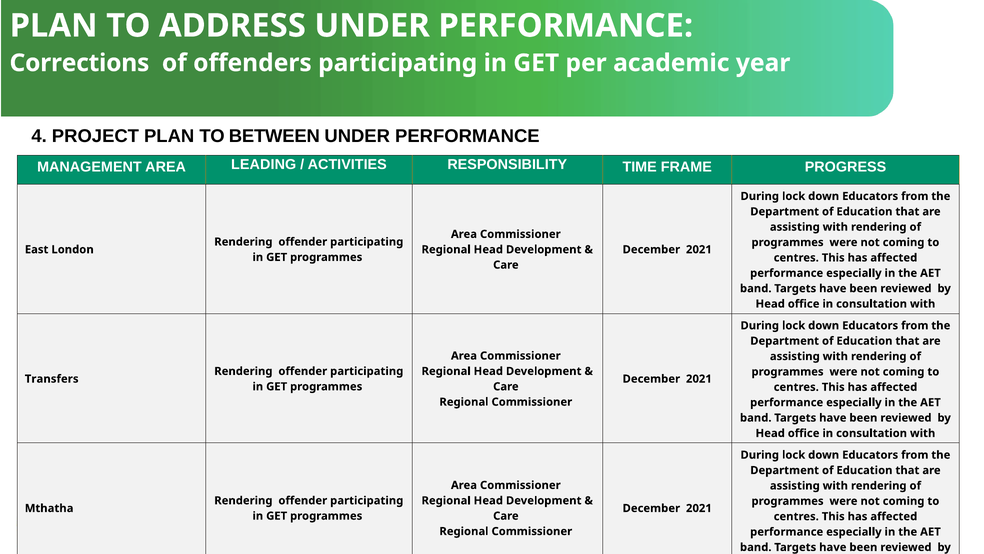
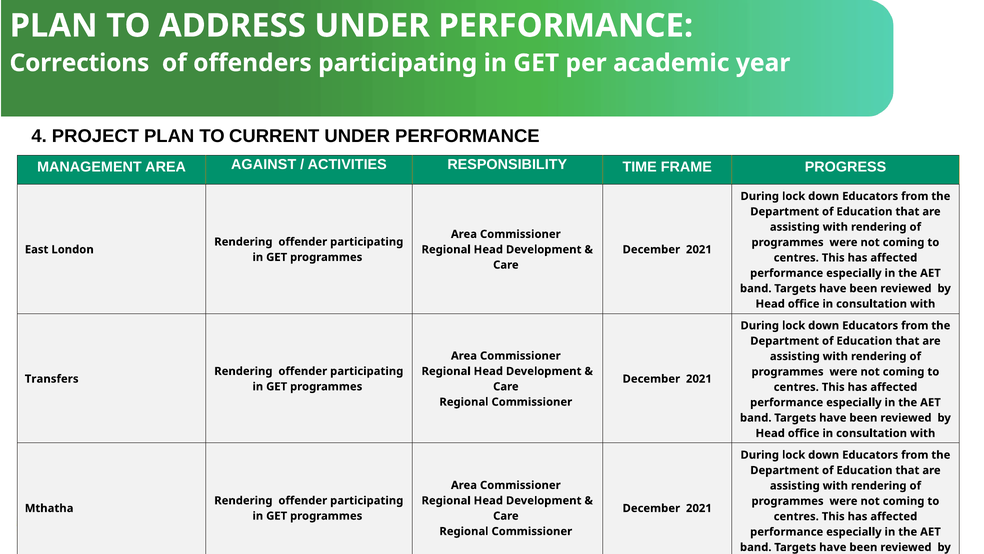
BETWEEN: BETWEEN -> CURRENT (274, 136)
LEADING: LEADING -> AGAINST (264, 164)
